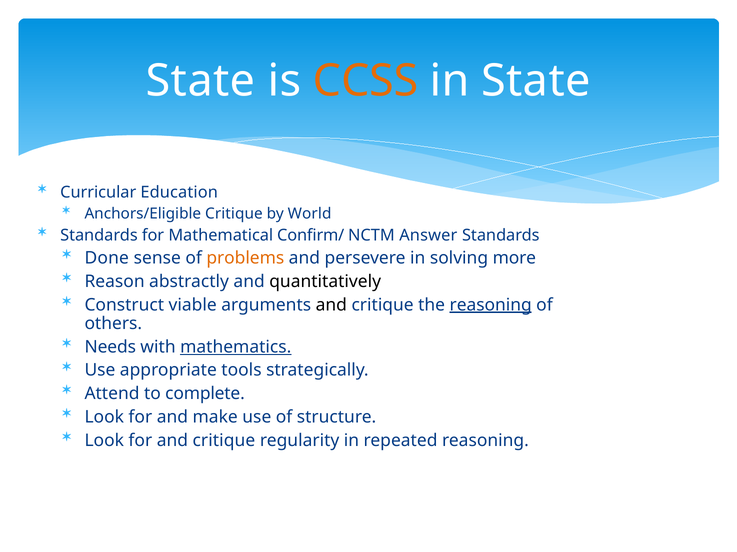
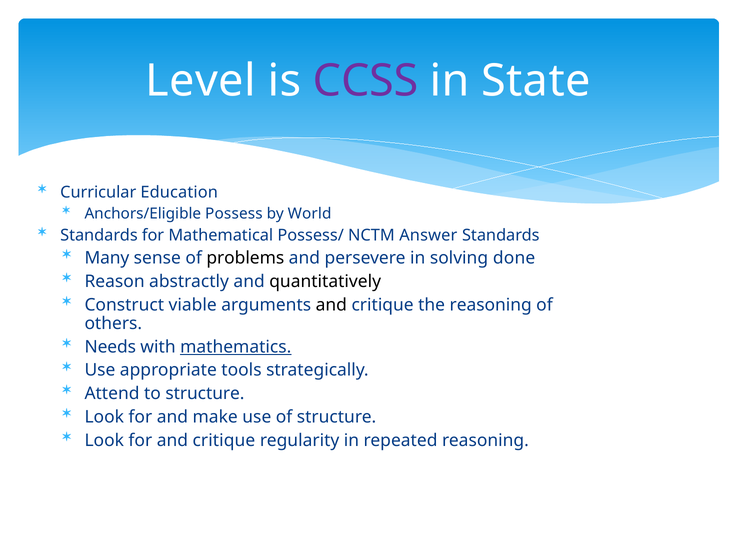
State: State -> Level (200, 81)
CCSS colour: orange -> purple (366, 81)
Anchors/Eligible Critique: Critique -> Possess (234, 214)
Confirm/: Confirm/ -> Possess/ (311, 235)
Done: Done -> Many (107, 258)
problems colour: orange -> black (245, 258)
more: more -> done (514, 258)
reasoning underline: present -> none (491, 305)
to complete: complete -> structure (205, 394)
